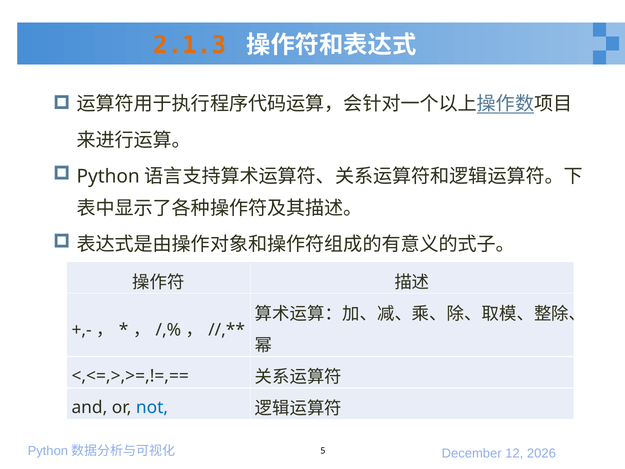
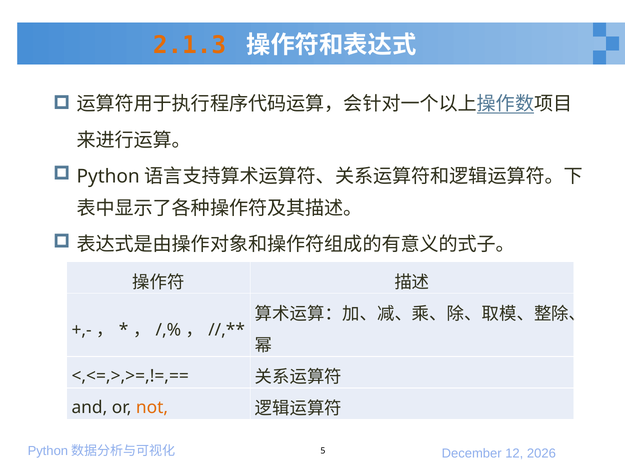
not colour: blue -> orange (152, 407)
